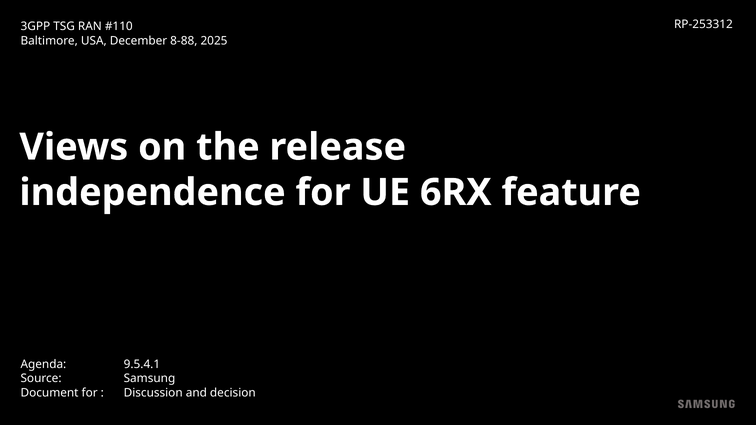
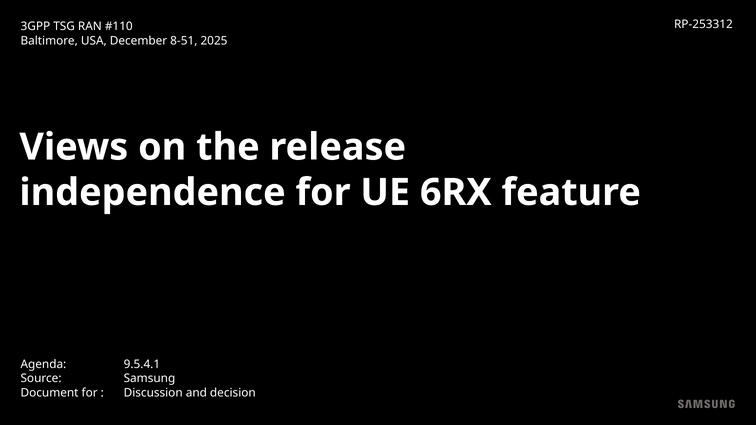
8-88: 8-88 -> 8-51 (184, 41)
